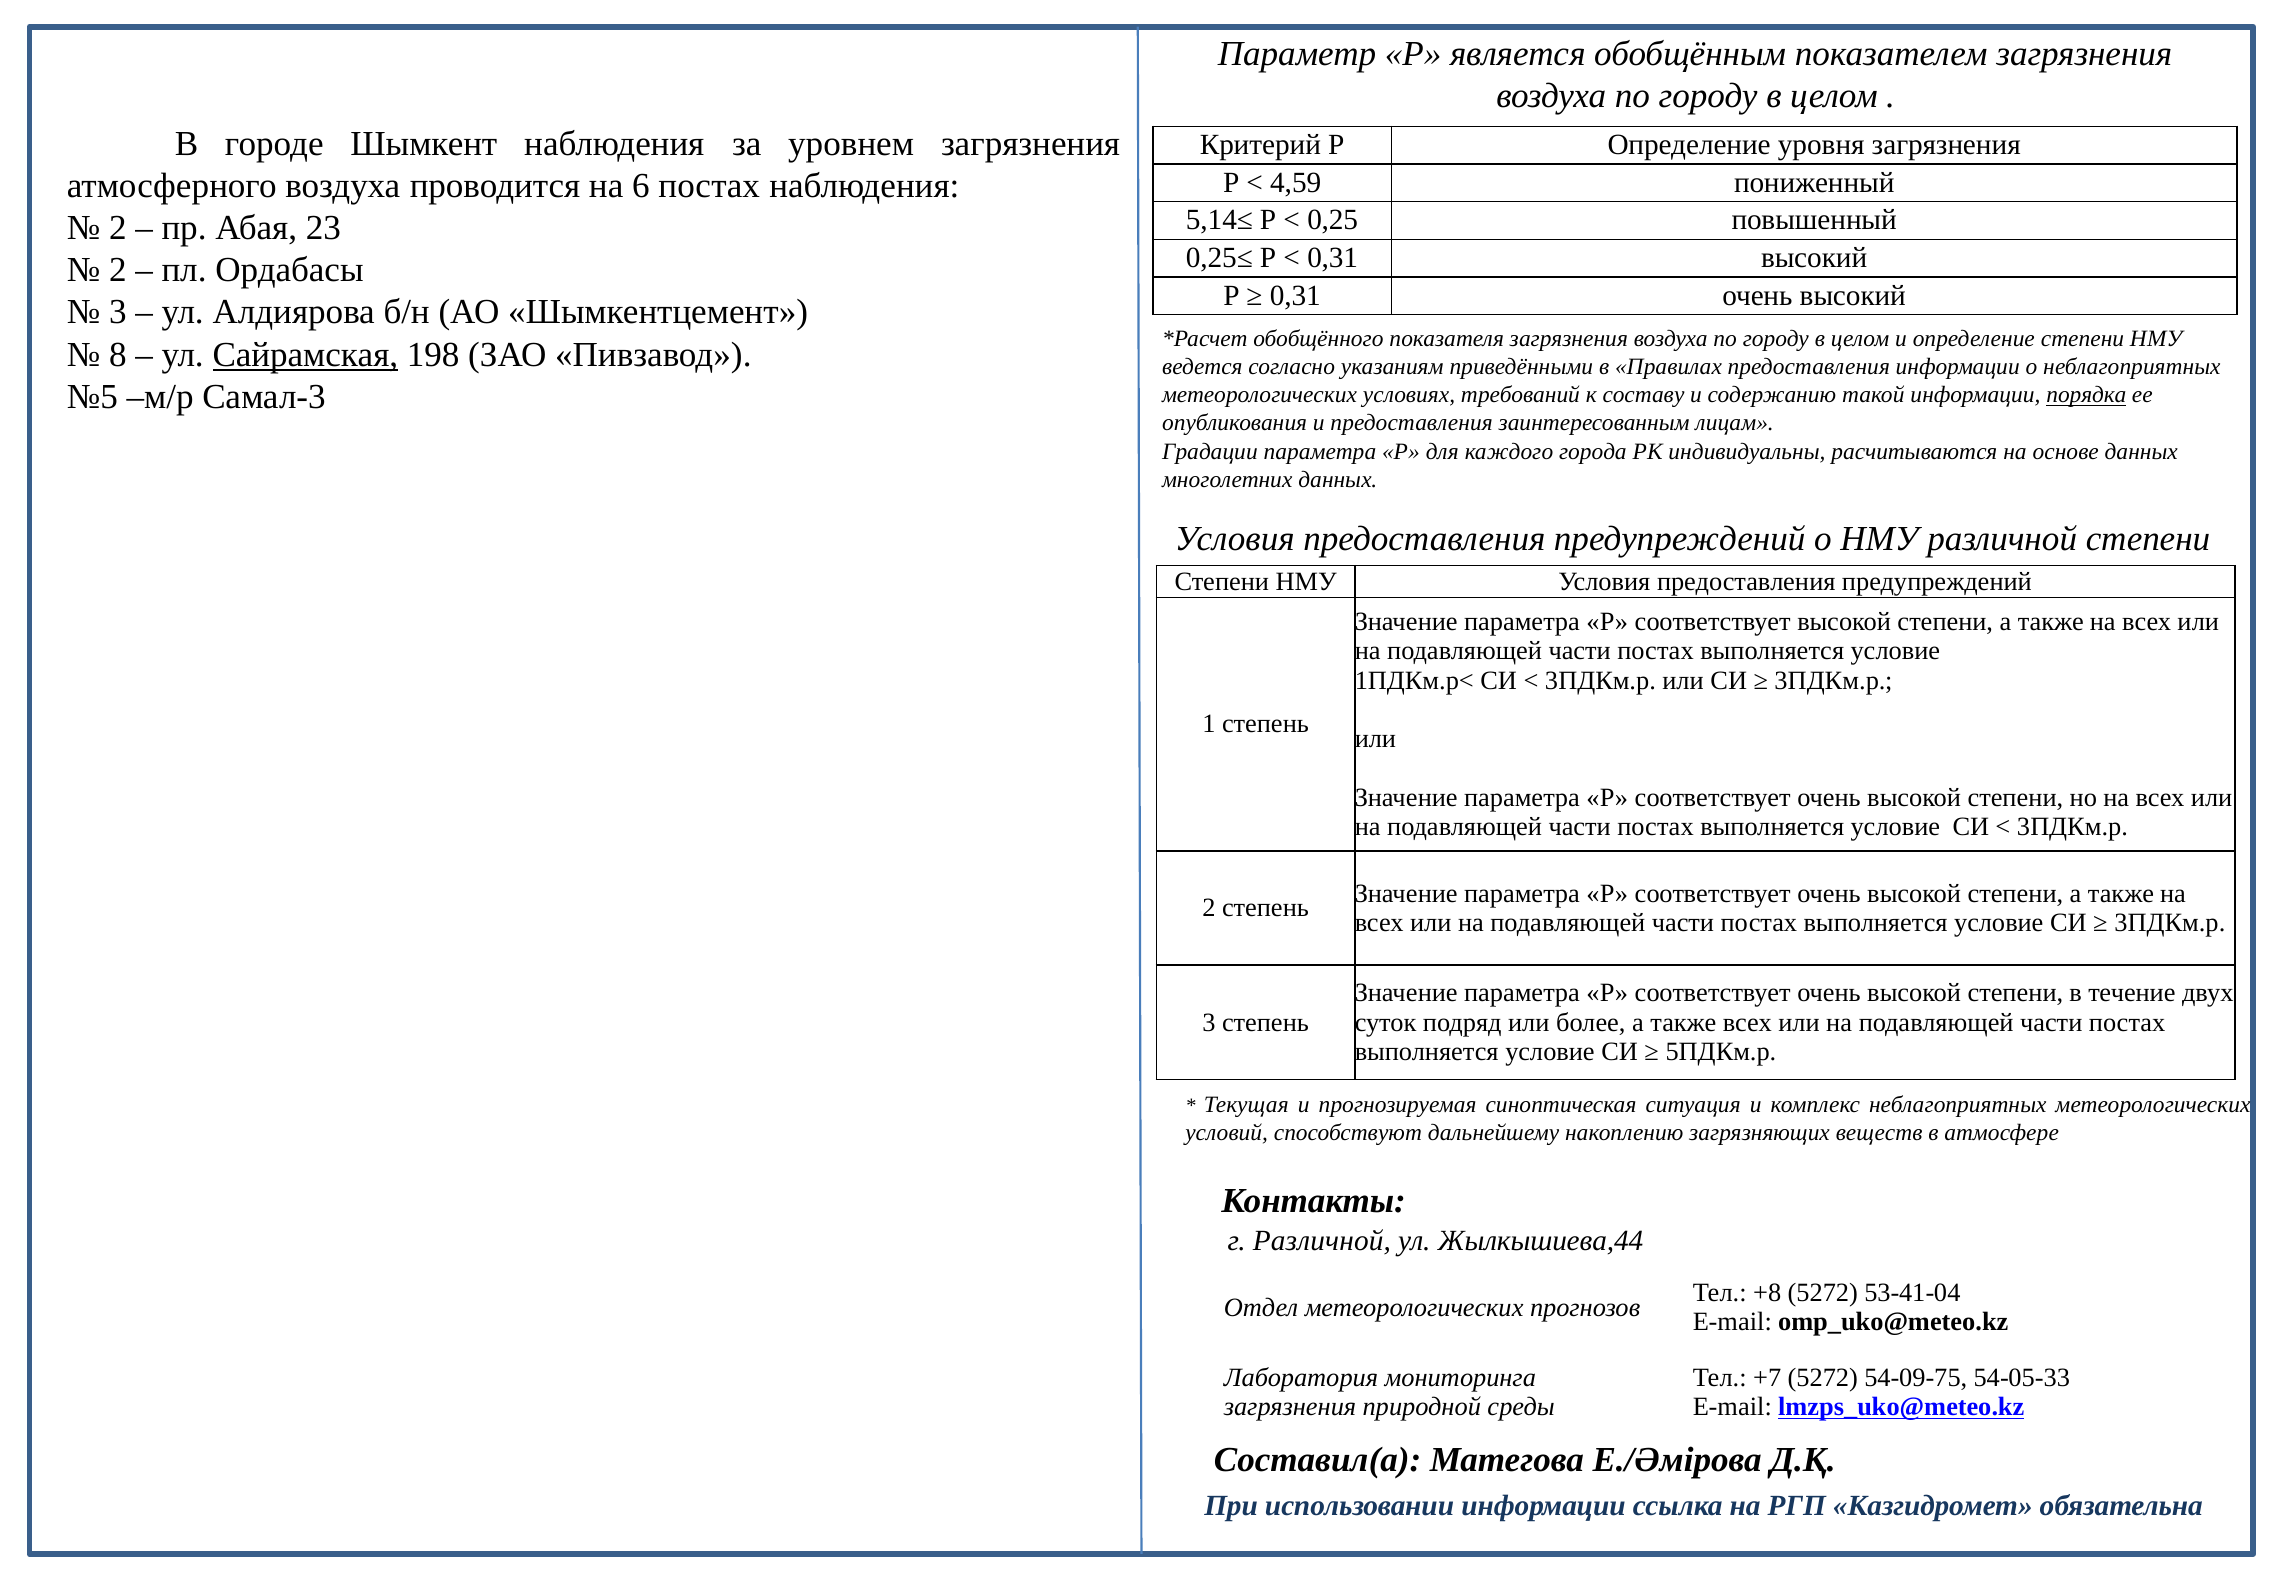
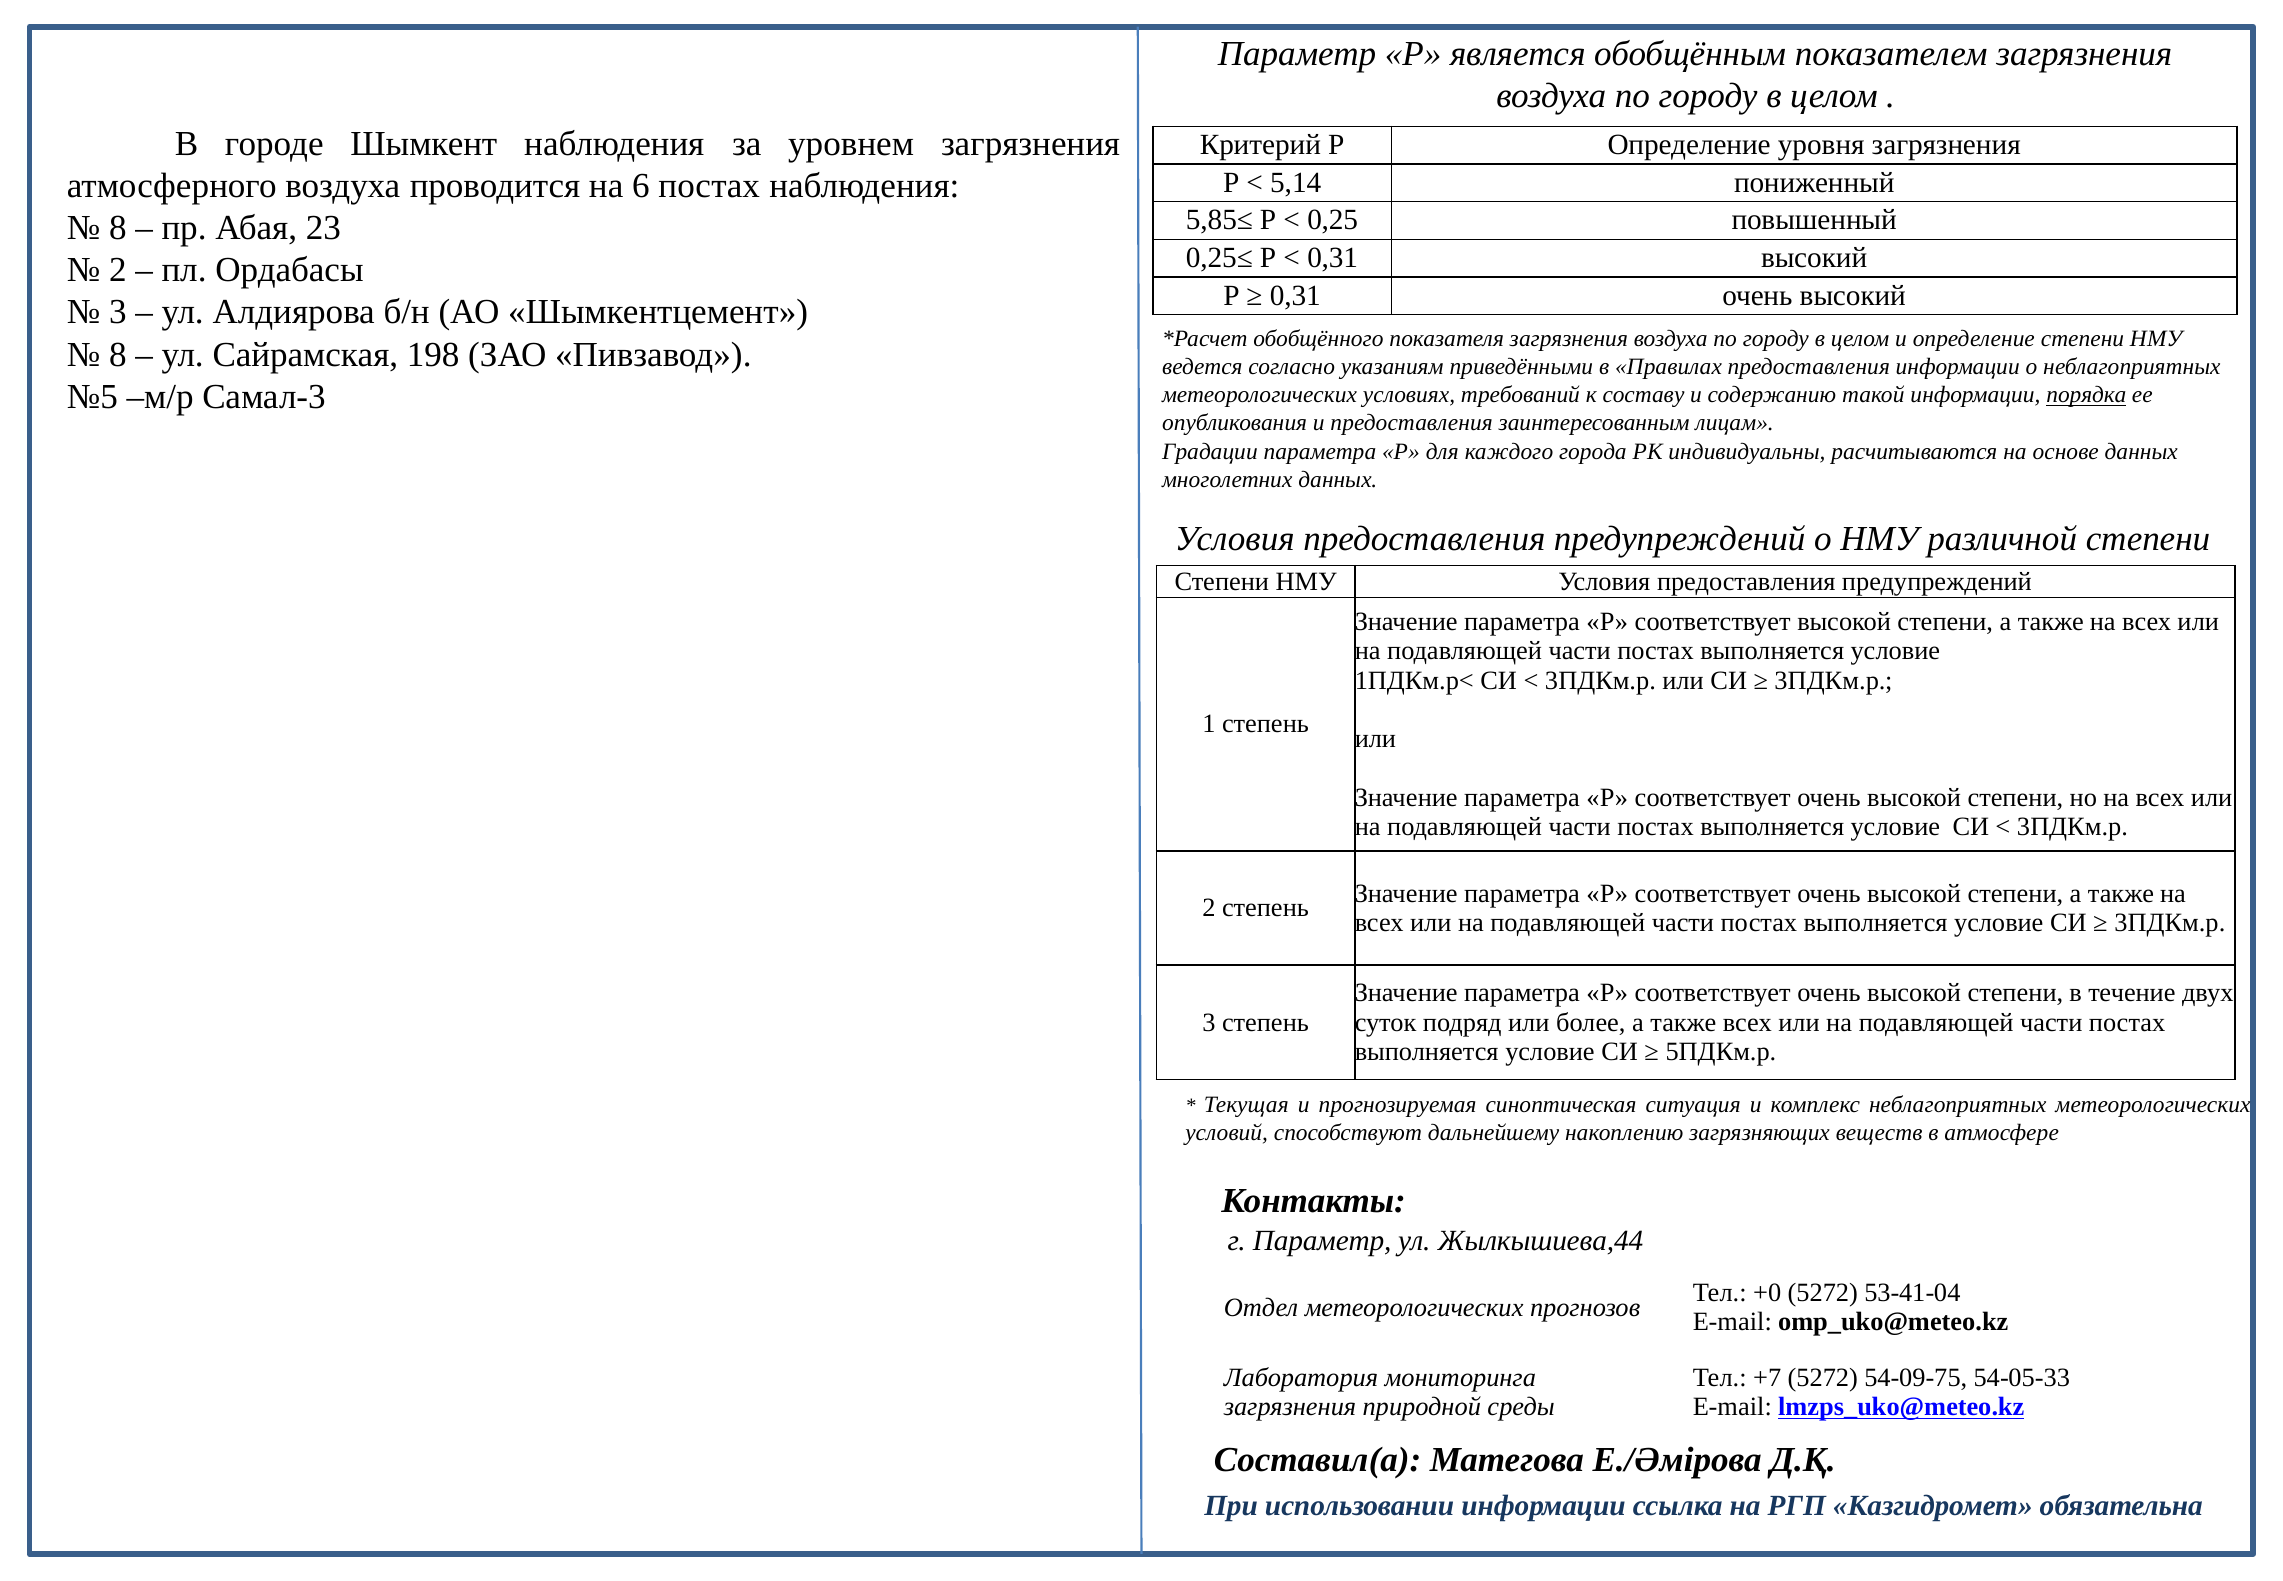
4,59: 4,59 -> 5,14 (1296, 183)
5,14≤: 5,14≤ -> 5,85≤ (1219, 220)
2: 2 -> 8 (118, 228)
Сайрамская underline: present -> none (305, 354)
г Различной: Различной -> Параметр (1322, 1241)
+8: +8 -> +0 (1767, 1293)
